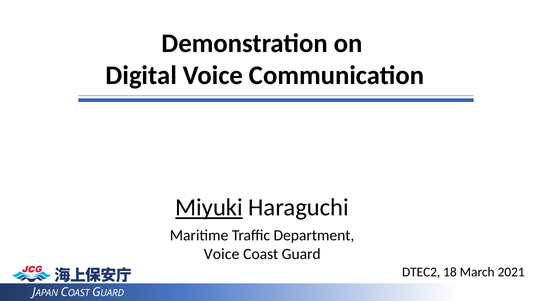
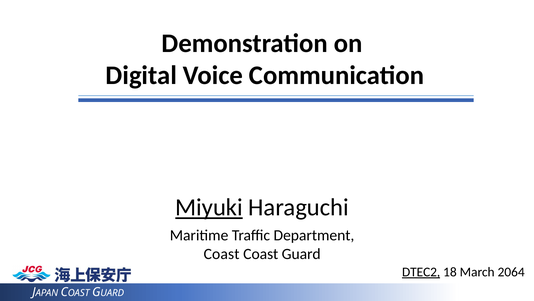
Voice: Voice -> Coast (222, 254)
DTEC2 underline: none -> present (421, 272)
2021: 2021 -> 2064 (511, 272)
